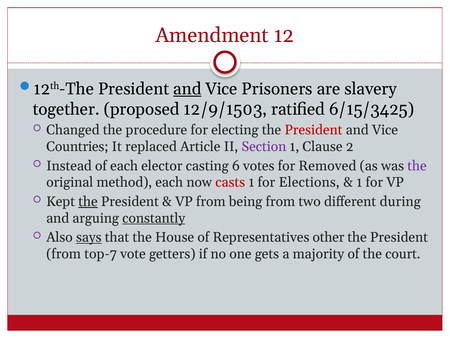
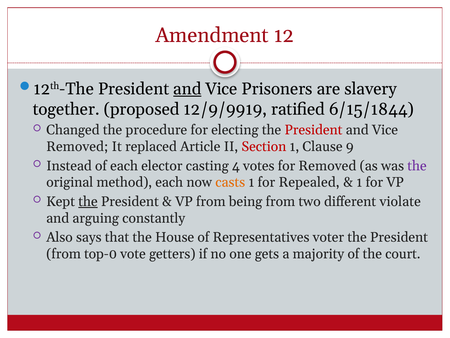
12/9/1503: 12/9/1503 -> 12/9/9919 (225, 109)
6/15/3425: 6/15/3425 -> 6/15/1844 (372, 109)
Countries: Countries -> Removed (77, 146)
Section colour: purple -> red (264, 146)
2: 2 -> 9 (350, 146)
6: 6 -> 4 (236, 166)
casts colour: red -> orange (230, 182)
Elections: Elections -> Repealed (309, 182)
during: during -> violate (400, 201)
constantly underline: present -> none (154, 218)
says underline: present -> none (89, 237)
other: other -> voter (328, 237)
top-7: top-7 -> top-0 (101, 254)
